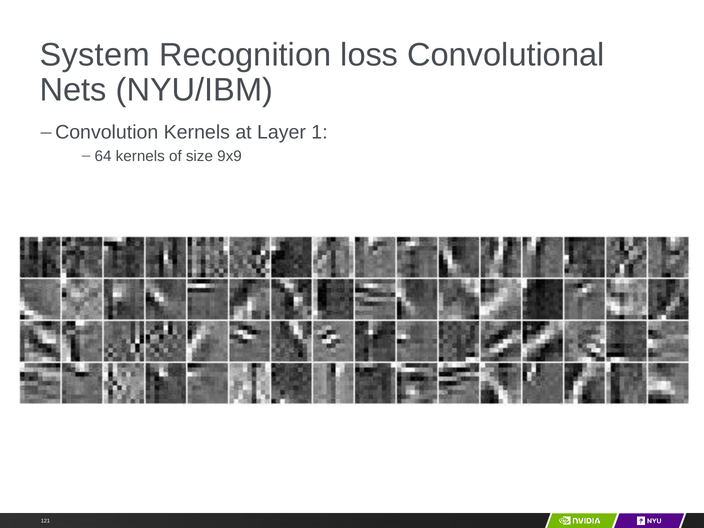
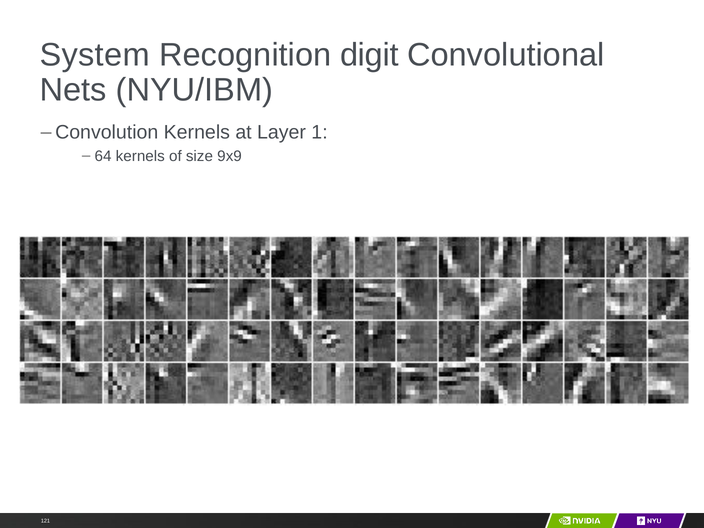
loss: loss -> digit (369, 55)
